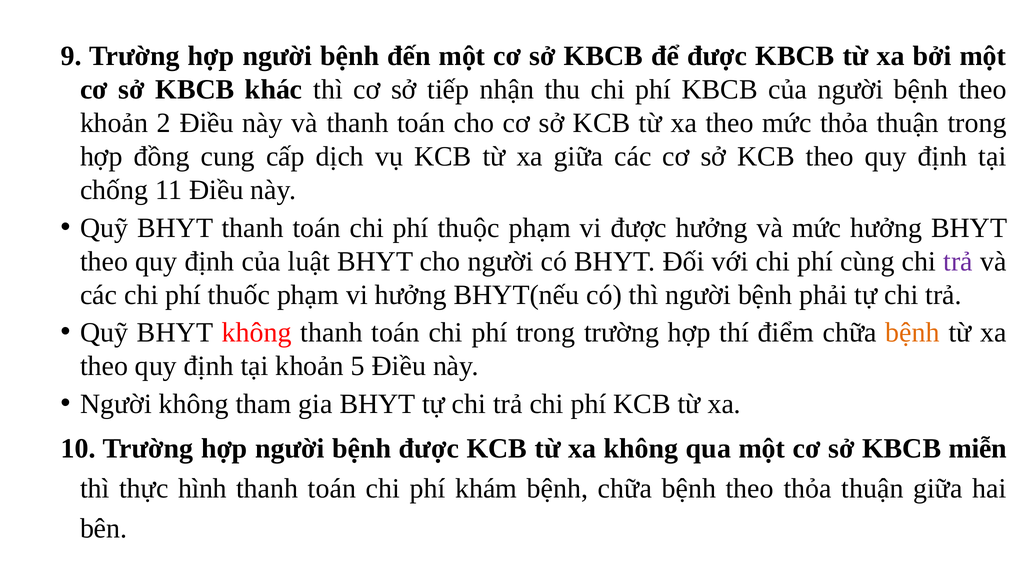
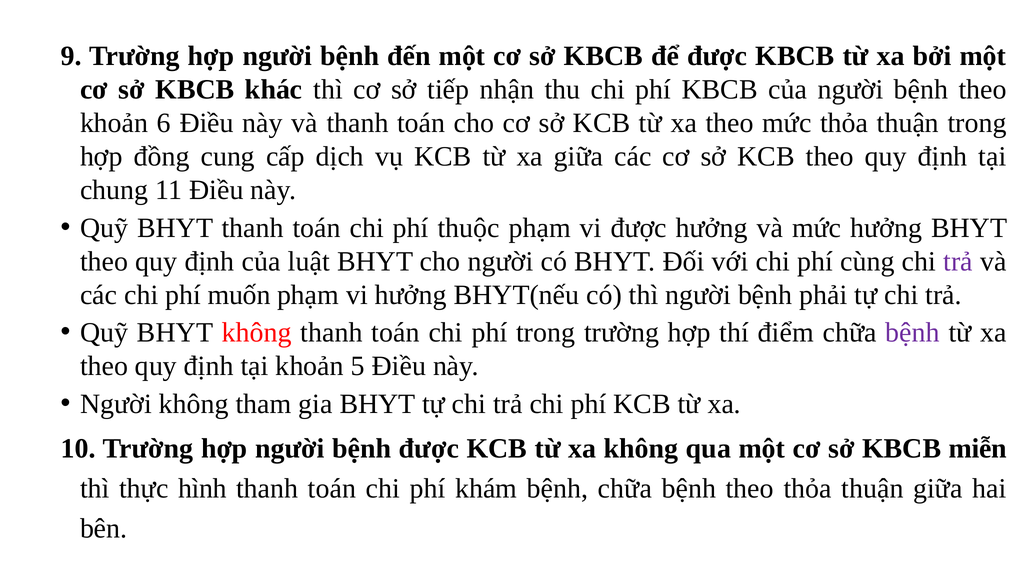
2: 2 -> 6 (164, 123)
chống: chống -> chung (114, 190)
thuốc: thuốc -> muốn (239, 295)
bệnh colour: orange -> purple (913, 333)
